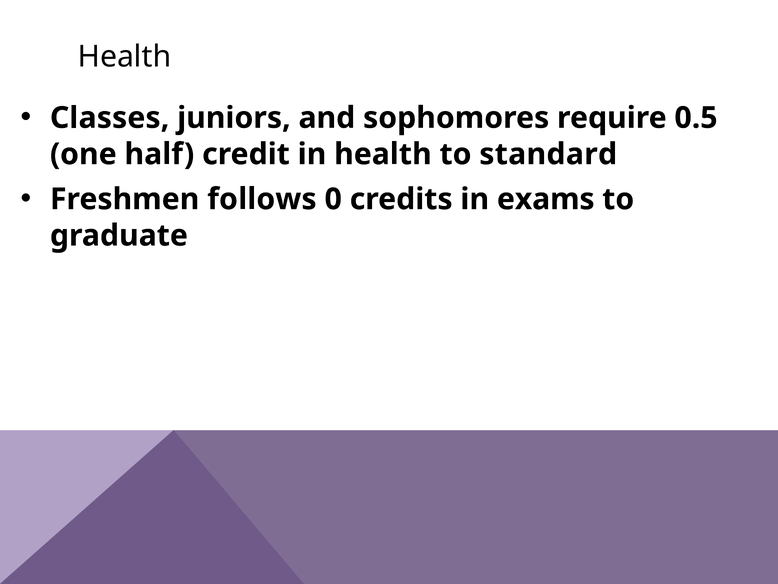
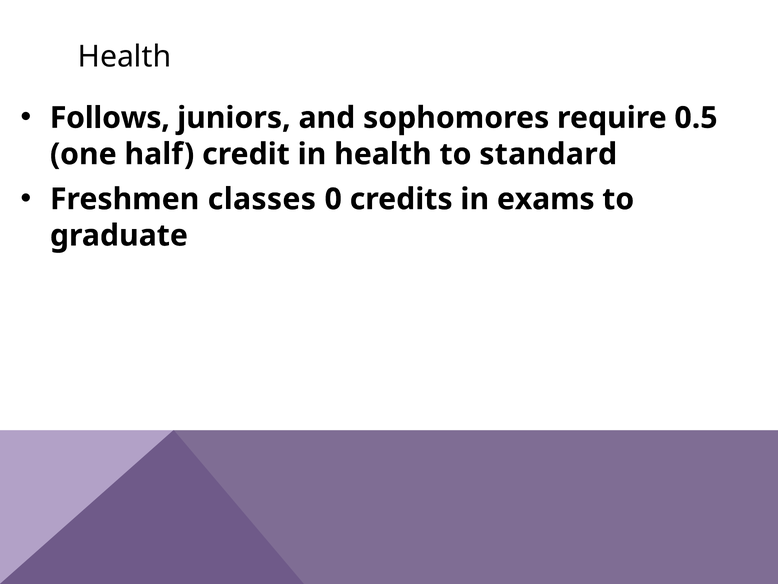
Classes: Classes -> Follows (110, 118)
follows: follows -> classes (262, 199)
